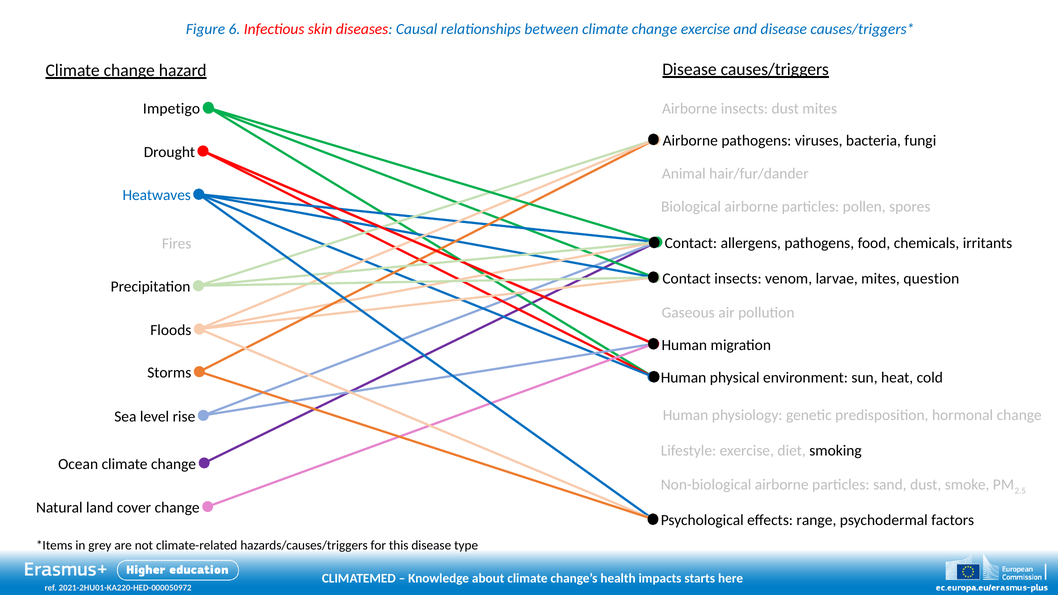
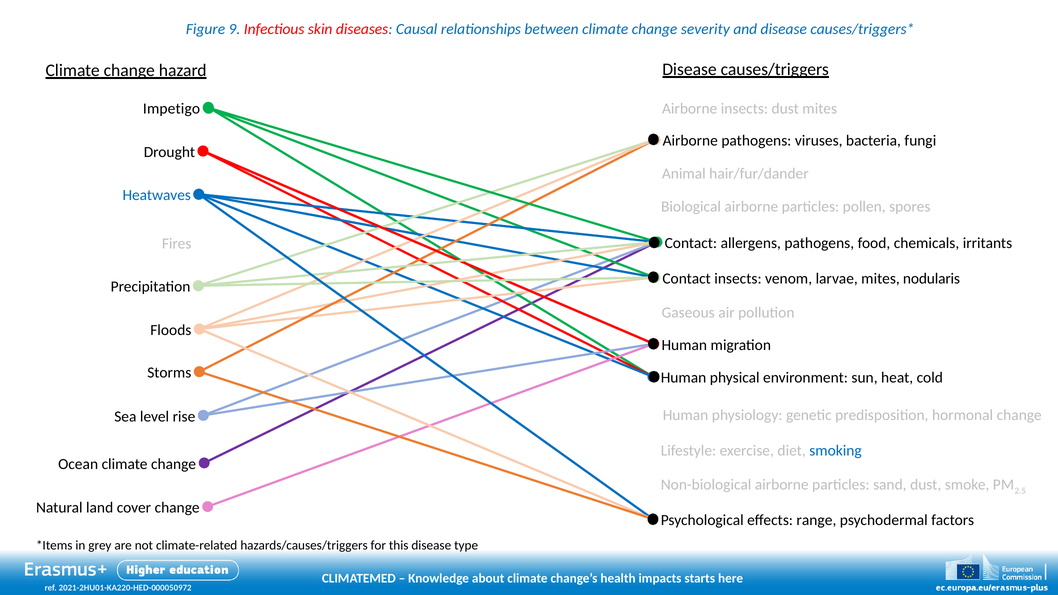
6: 6 -> 9 (234, 29)
change exercise: exercise -> severity (705, 29)
question: question -> nodularis (931, 279)
smoking colour: black -> blue (835, 451)
